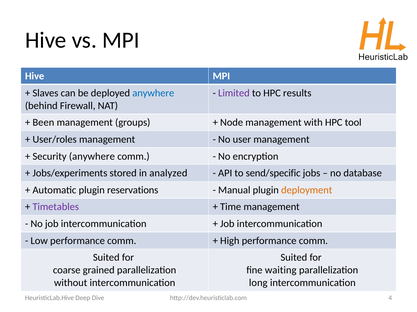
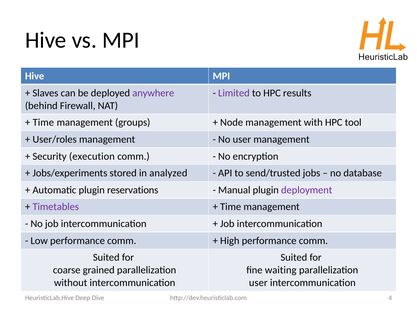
anywhere colour: blue -> purple (153, 93)
Been: Been -> Time (43, 123)
Security anywhere: anywhere -> execution (92, 157)
send/specific: send/specific -> send/trusted (273, 174)
deployment colour: orange -> purple (307, 190)
long: long -> user (258, 284)
